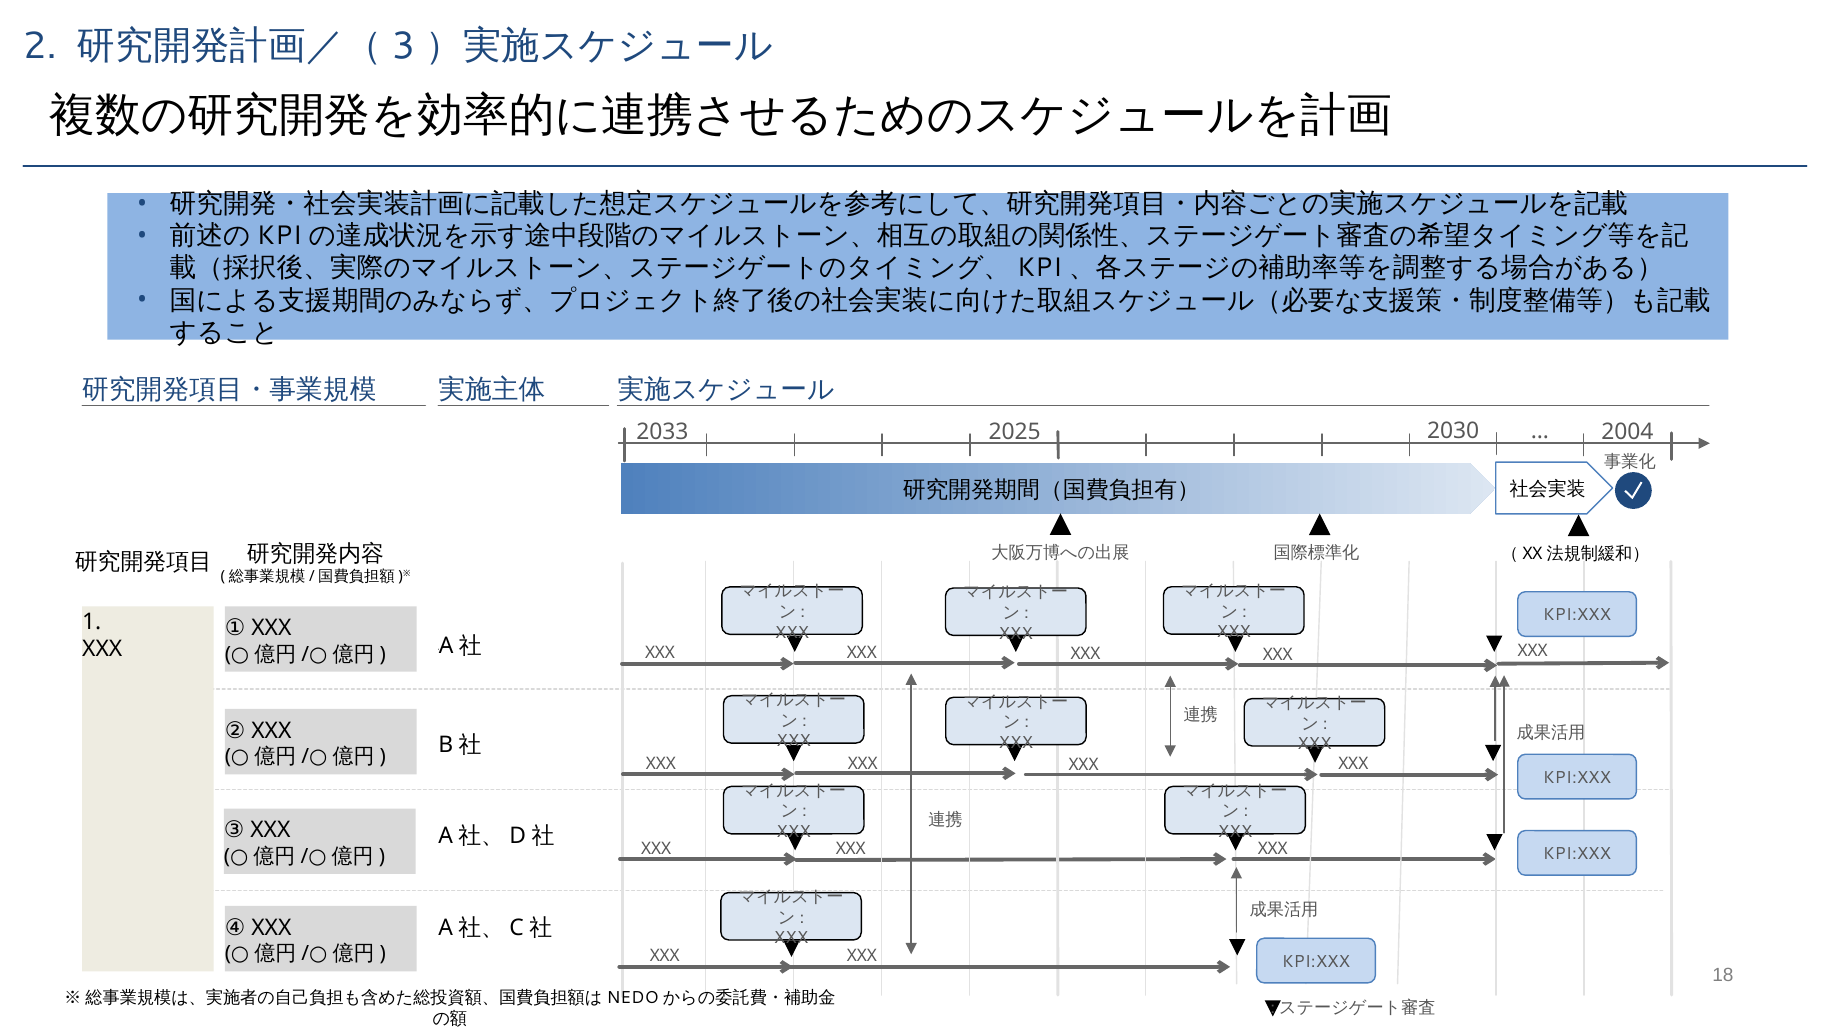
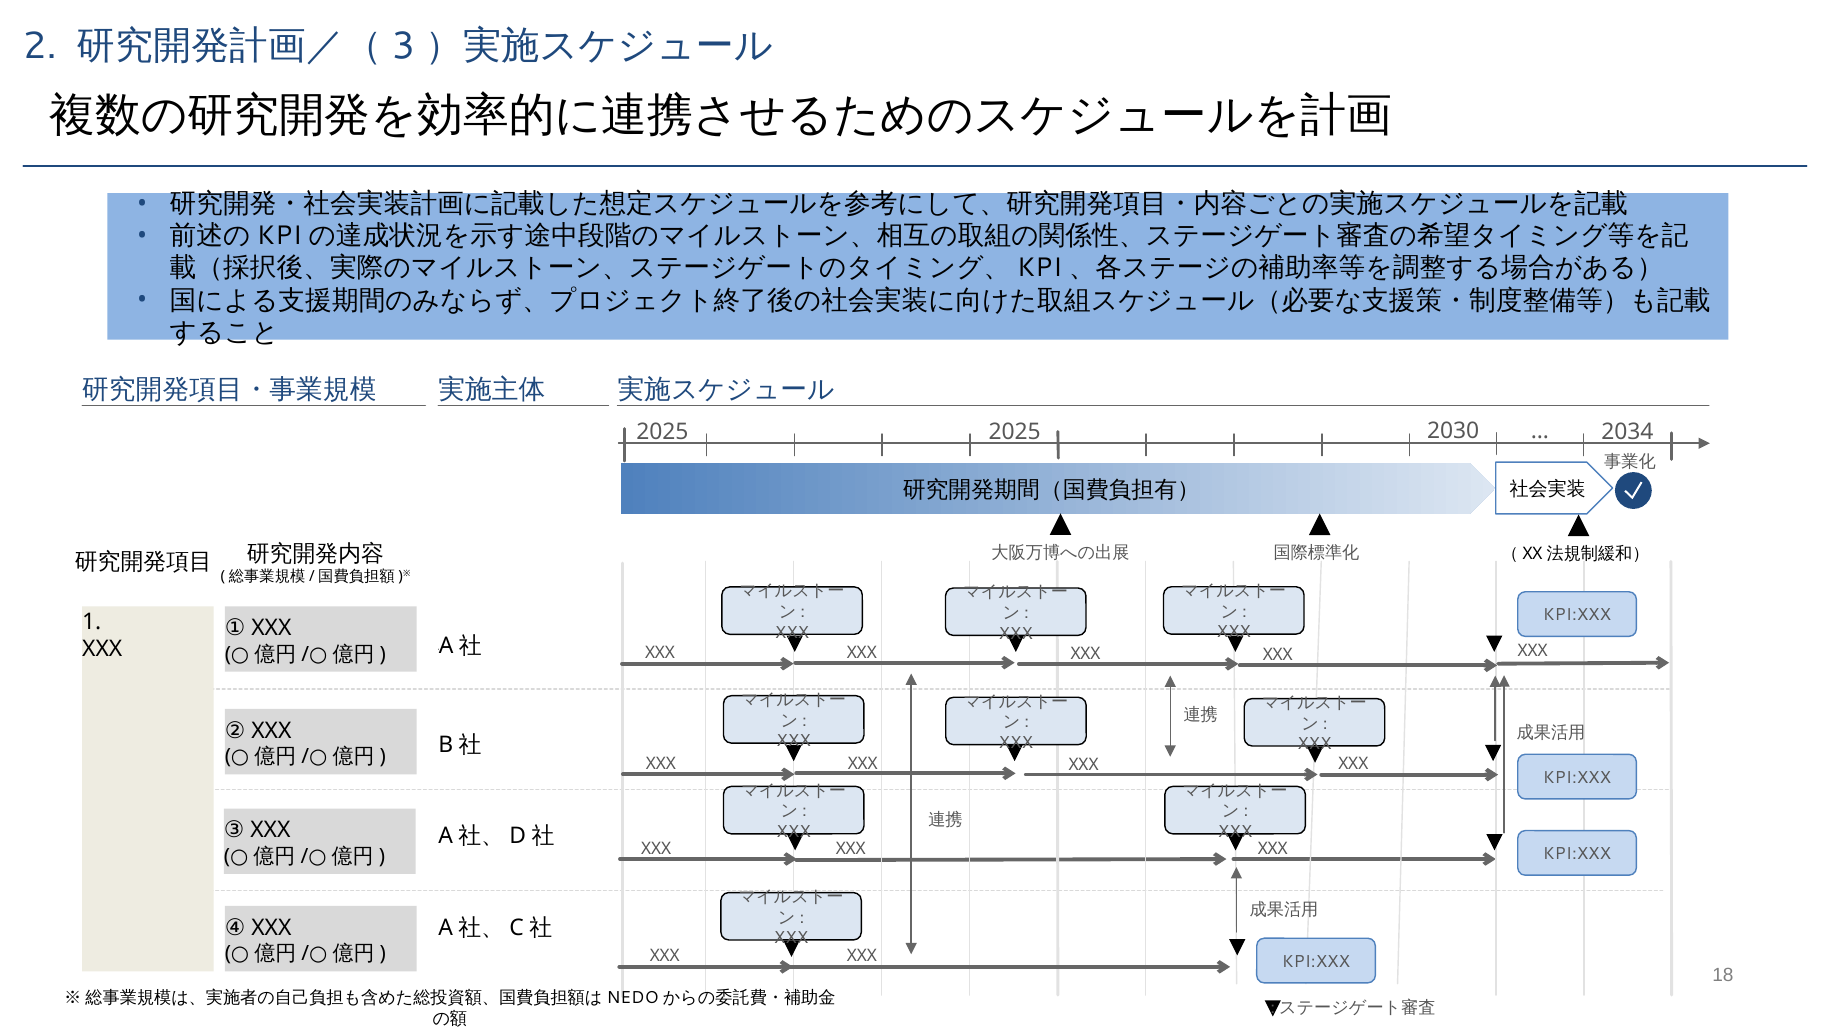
2033: 2033 -> 2025 (662, 432)
2004: 2004 -> 2034 (1627, 432)
